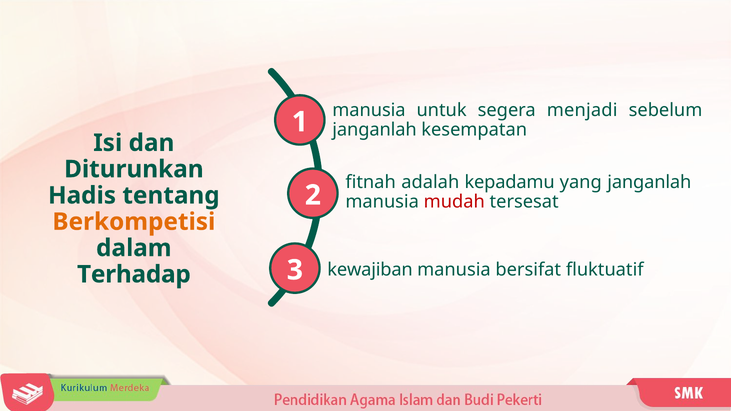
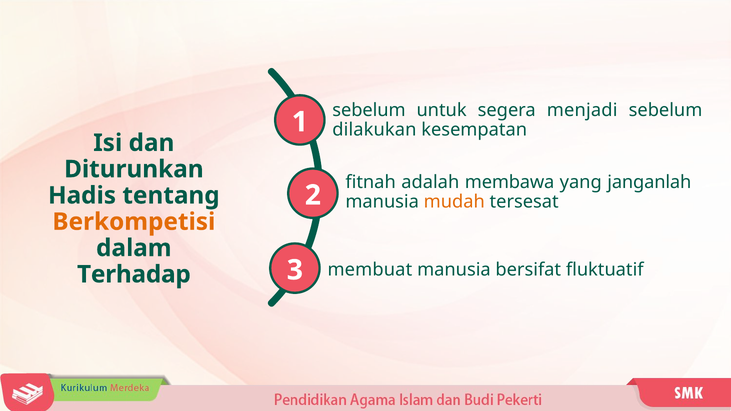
manusia: manusia -> sebelum (369, 110)
janganlah: janganlah -> dilakukan (374, 130)
kepadamu: kepadamu -> membawa (510, 182)
mudah colour: red -> orange (454, 202)
kewajiban: kewajiban -> membuat (370, 270)
